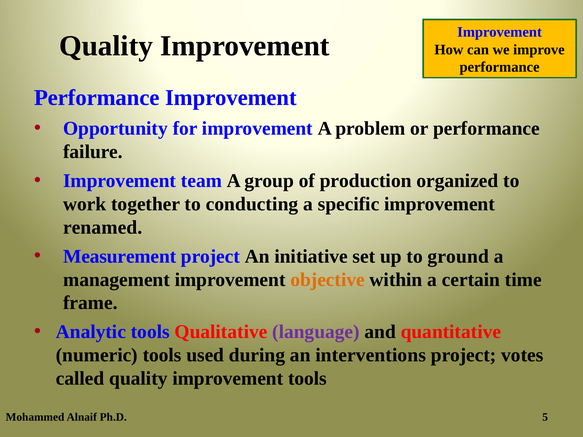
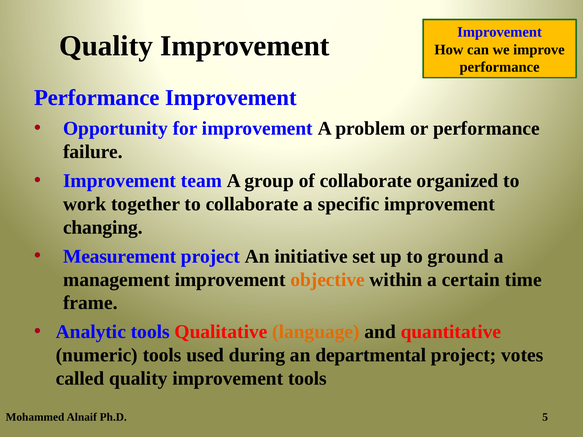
of production: production -> collaborate (366, 181)
to conducting: conducting -> collaborate (252, 204)
renamed: renamed -> changing (103, 227)
language colour: purple -> orange (316, 332)
interventions: interventions -> departmental (371, 355)
